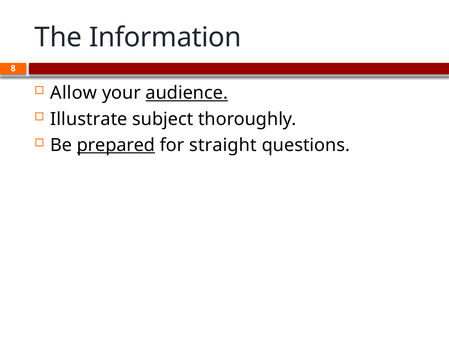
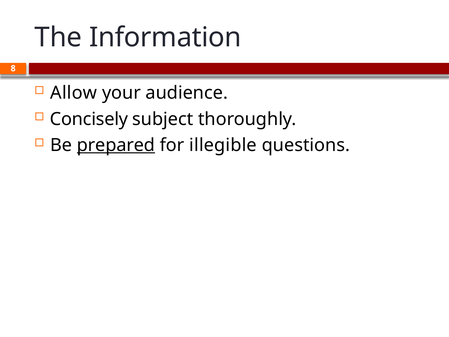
audience underline: present -> none (187, 93)
Illustrate: Illustrate -> Concisely (89, 119)
straight: straight -> illegible (223, 145)
